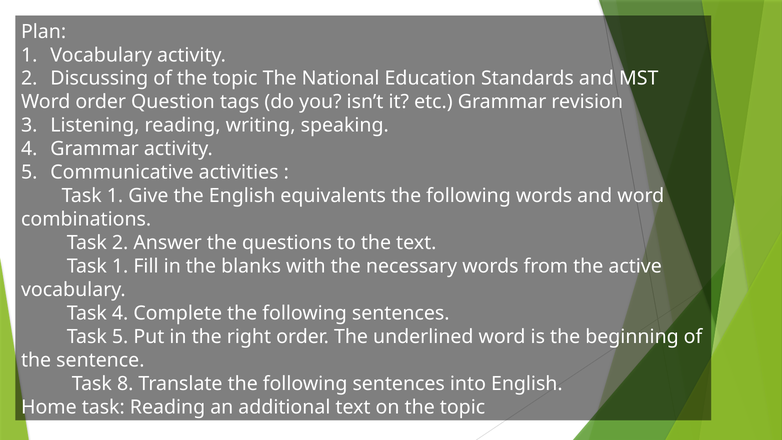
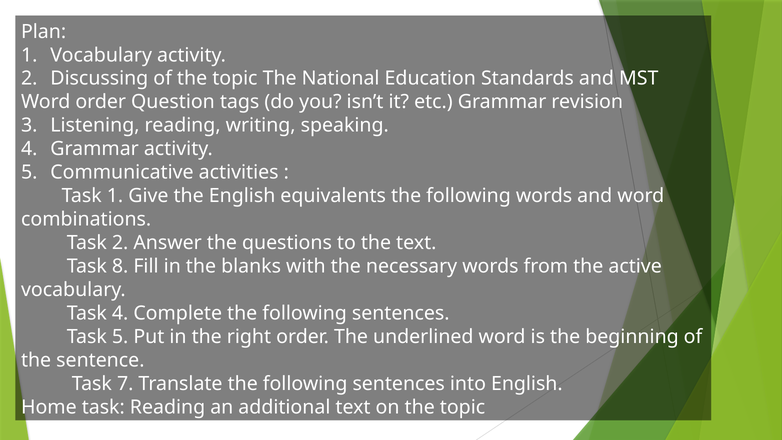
1: 1 -> 8 (120, 266)
8: 8 -> 7 (125, 383)
